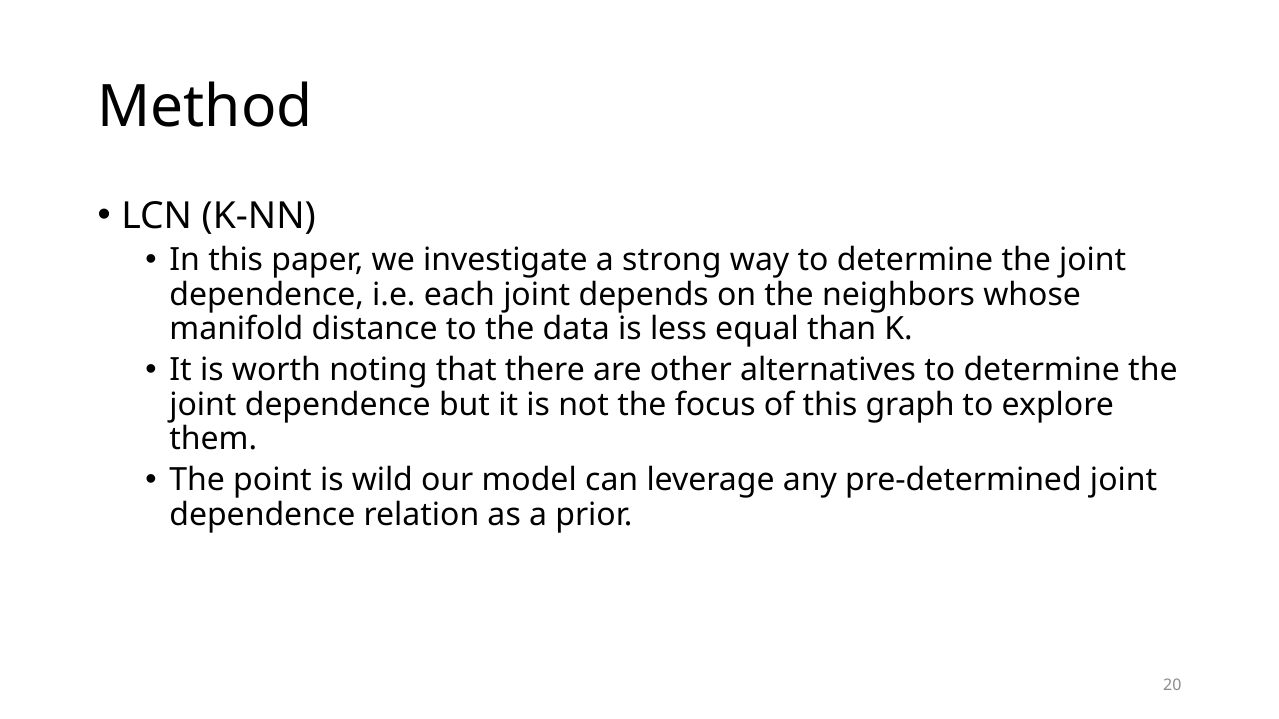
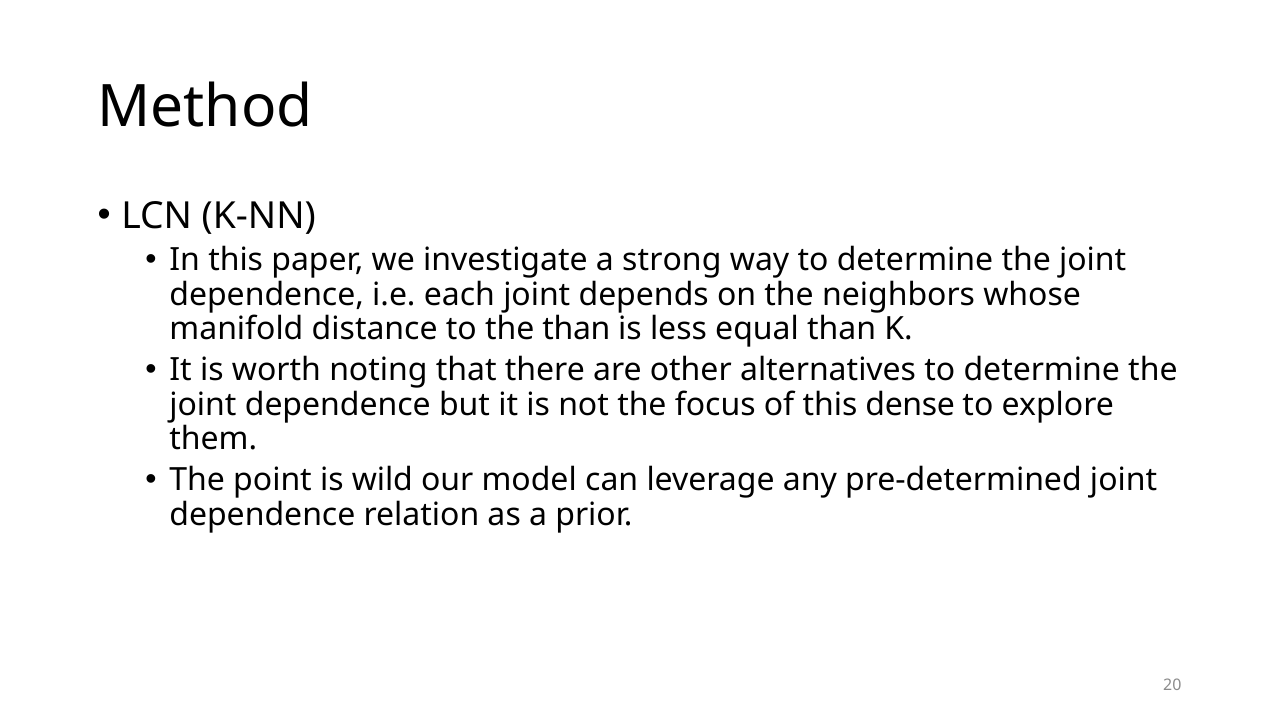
the data: data -> than (576, 329)
graph: graph -> dense (910, 405)
